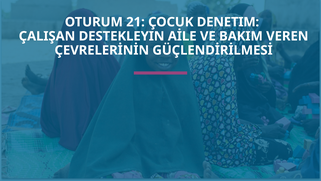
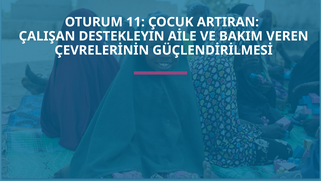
21: 21 -> 11 (135, 22)
DENETIM: DENETIM -> ARTIRAN (228, 22)
